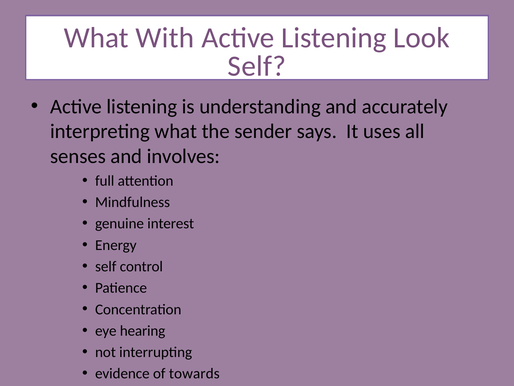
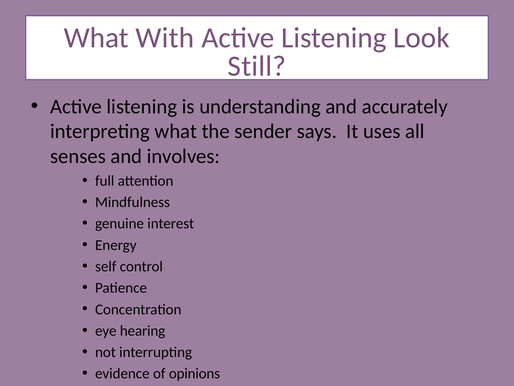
Self: Self -> Still (257, 66)
towards: towards -> opinions (194, 373)
